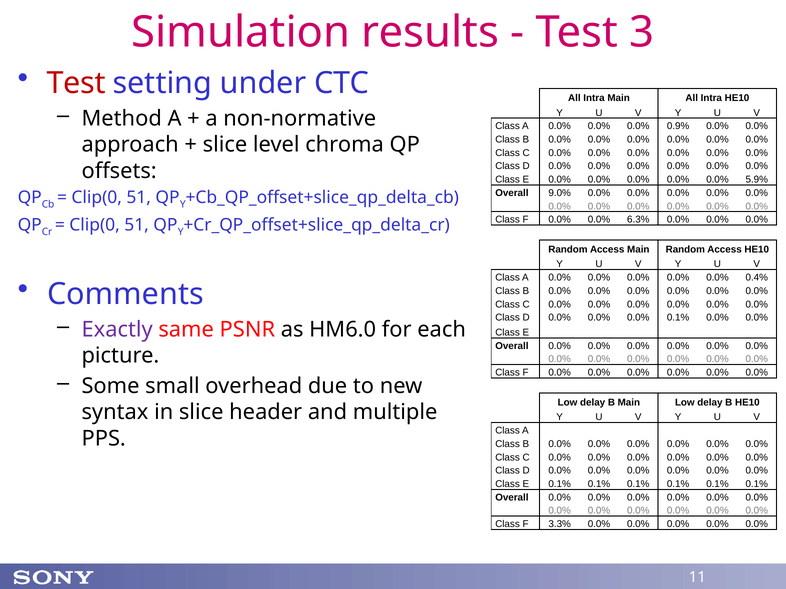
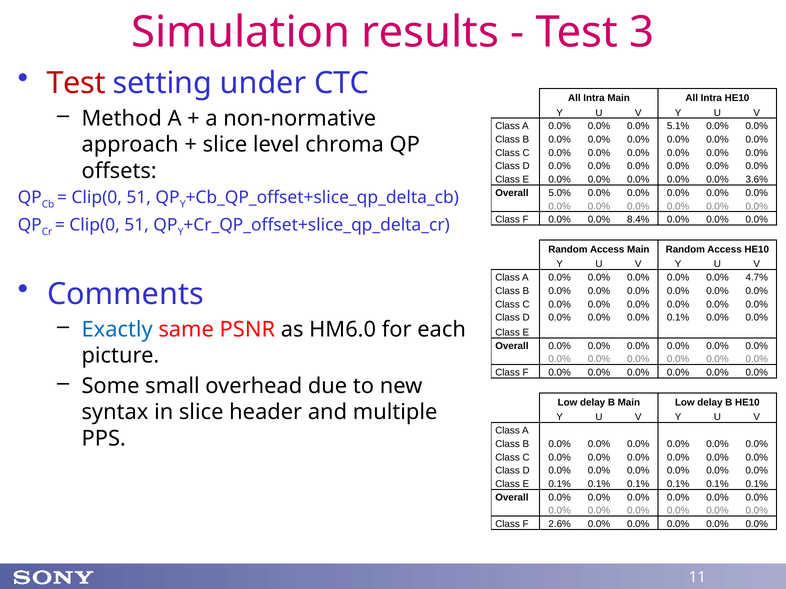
0.9%: 0.9% -> 5.1% (678, 126)
5.9%: 5.9% -> 3.6% (757, 180)
9.0%: 9.0% -> 5.0% (560, 193)
6.3%: 6.3% -> 8.4% (638, 220)
0.4%: 0.4% -> 4.7% (757, 278)
Exactly colour: purple -> blue (117, 330)
3.3%: 3.3% -> 2.6% (560, 525)
